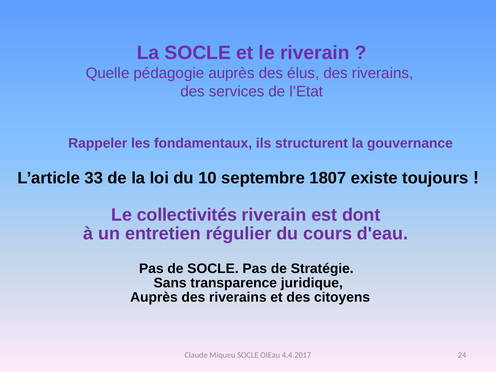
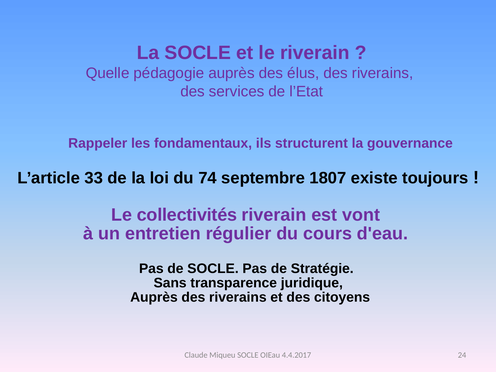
10: 10 -> 74 (208, 178)
dont: dont -> vont (361, 215)
